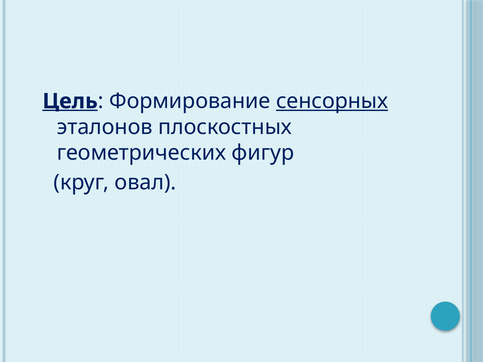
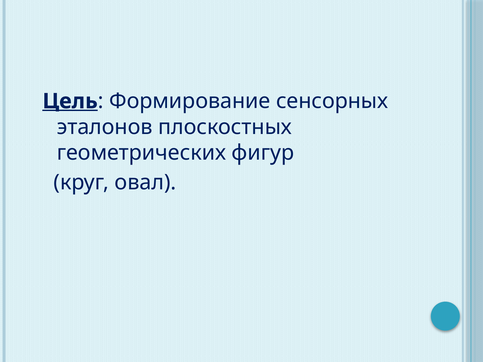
сенсорных underline: present -> none (332, 101)
